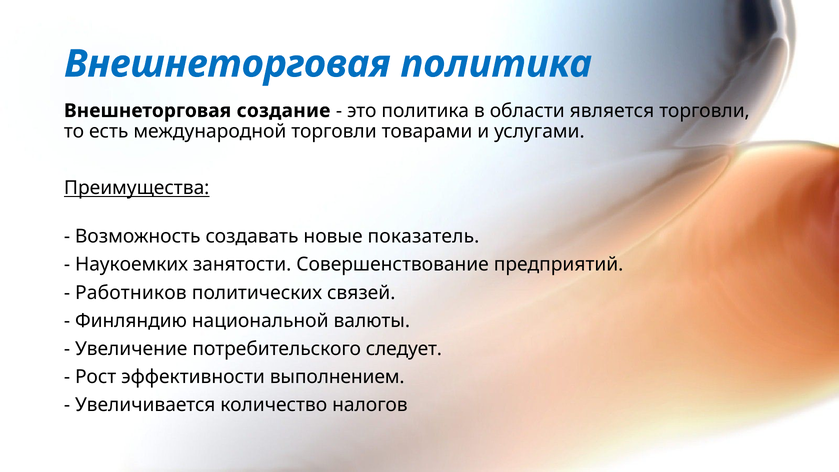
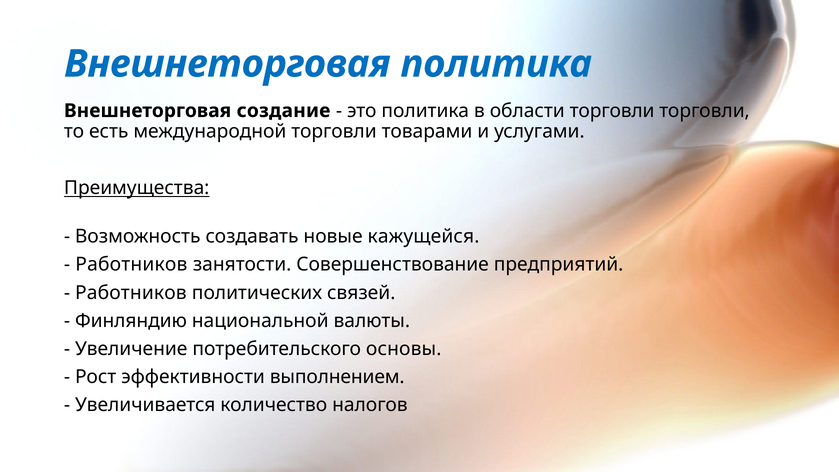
области является: является -> торговли (612, 111)
показатель: показатель -> кажущейся (423, 236)
Наукоемких: Наукоемких -> Работников (131, 265)
следует: следует -> основы (404, 349)
